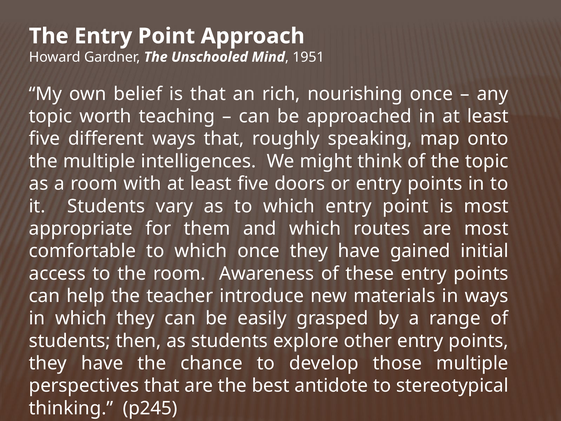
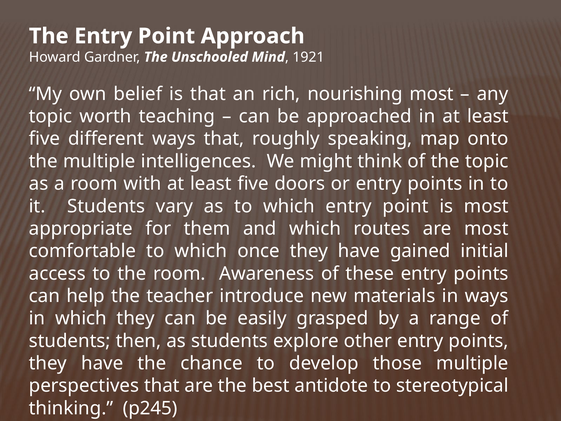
1951: 1951 -> 1921 (308, 57)
nourishing once: once -> most (432, 94)
